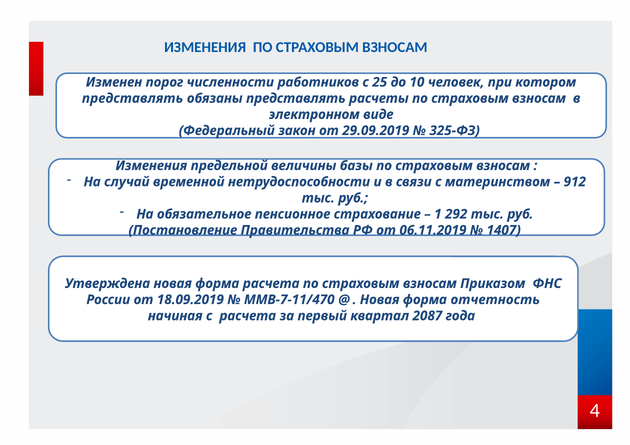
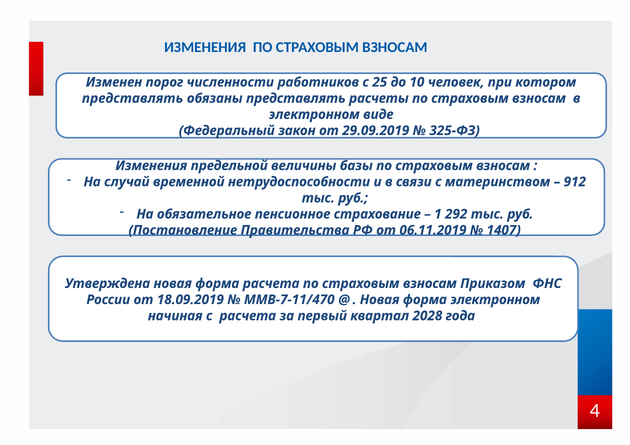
форма отчетность: отчетность -> электронном (495, 300)
2087: 2087 -> 2028 (427, 316)
